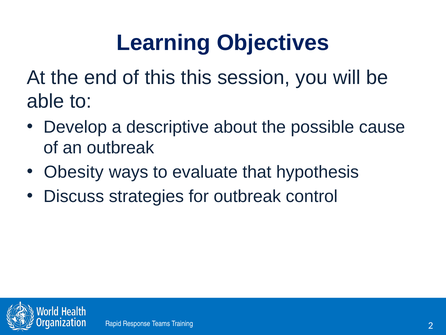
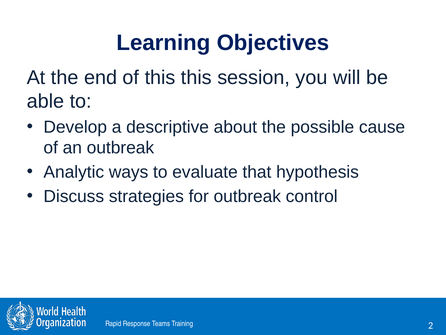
Obesity: Obesity -> Analytic (74, 172)
